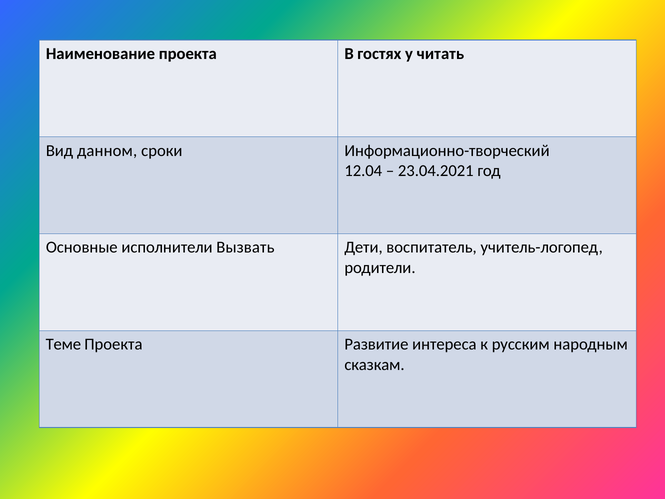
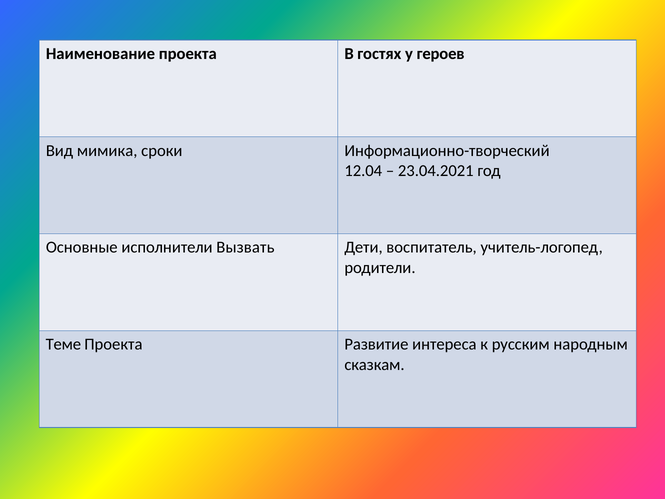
читать: читать -> героев (441, 54)
данном: данном -> мимика (107, 150)
